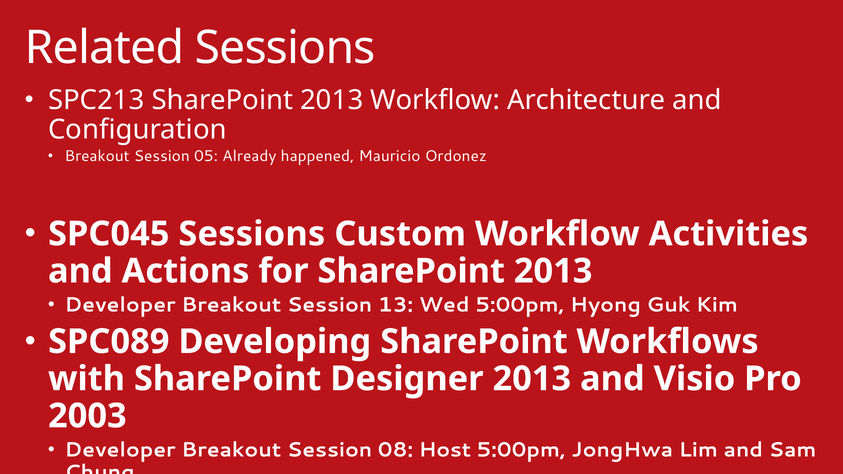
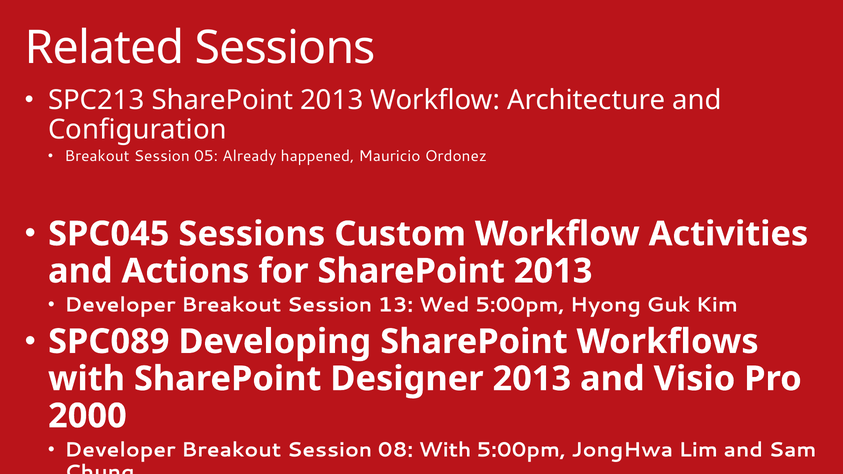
2003: 2003 -> 2000 (87, 416)
08 Host: Host -> With (445, 450)
